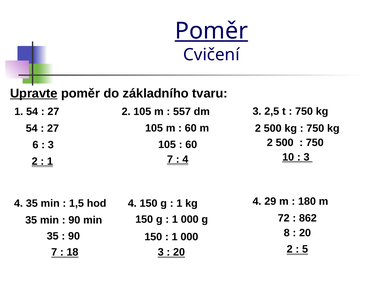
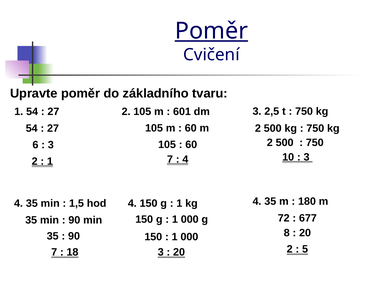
Upravte underline: present -> none (34, 94)
557: 557 -> 601 (182, 112)
kg 4 29: 29 -> 35 (270, 201)
862: 862 -> 677 (308, 218)
